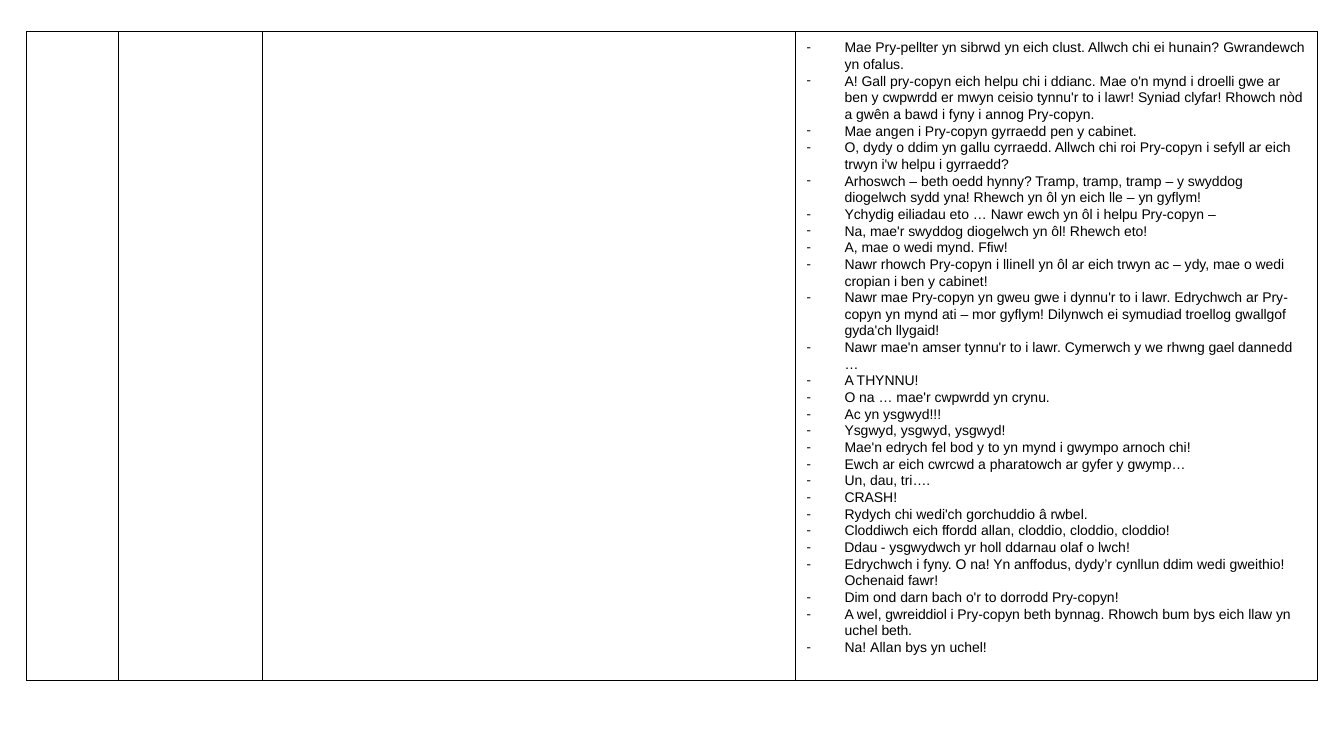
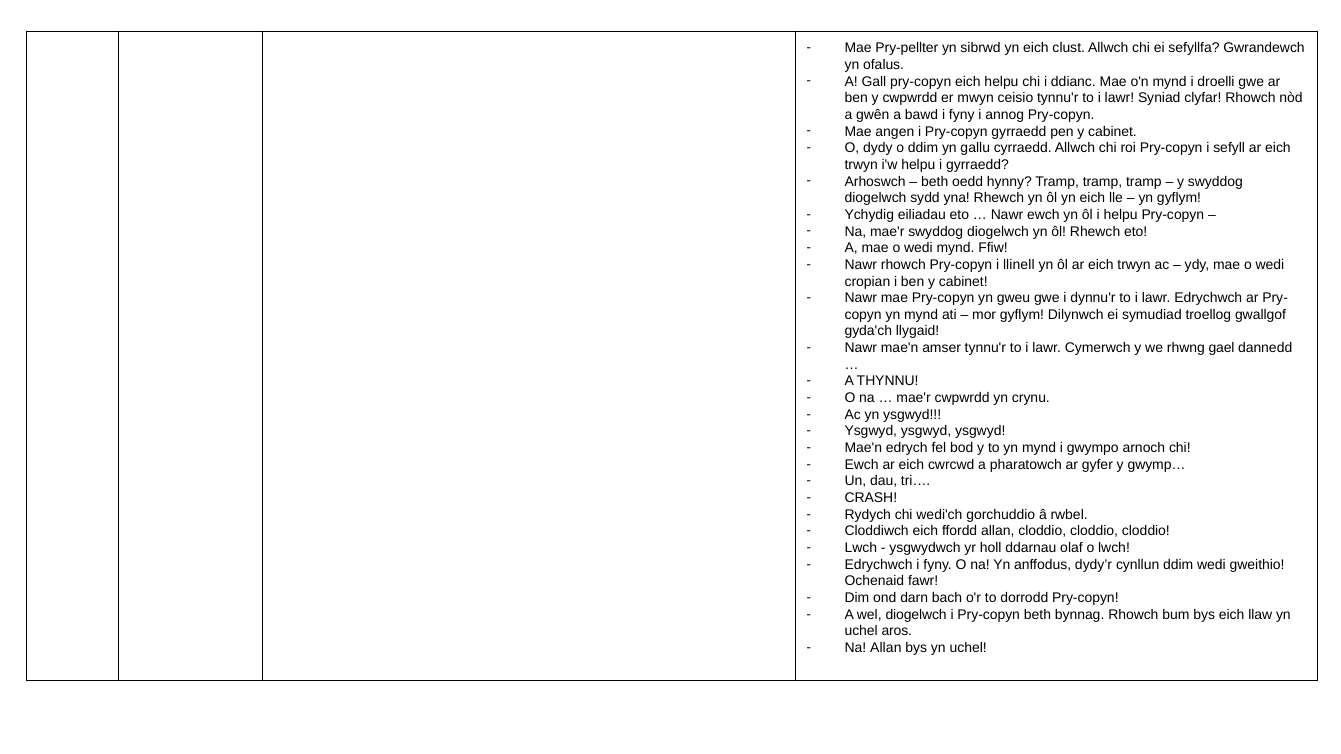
hunain: hunain -> sefyllfa (1194, 48)
Ddau: Ddau -> Lwch (861, 548)
wel gwreiddiol: gwreiddiol -> diogelwch (916, 615)
uchel beth: beth -> aros (897, 632)
